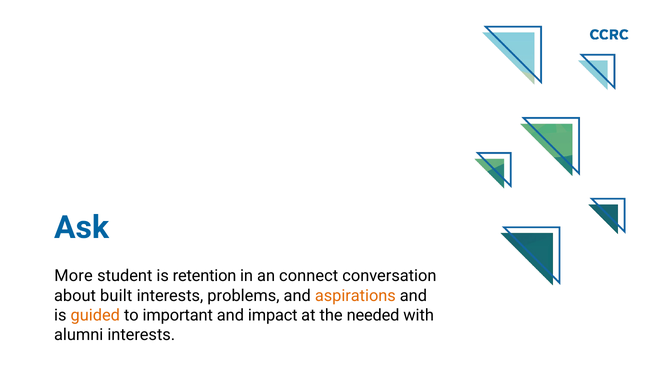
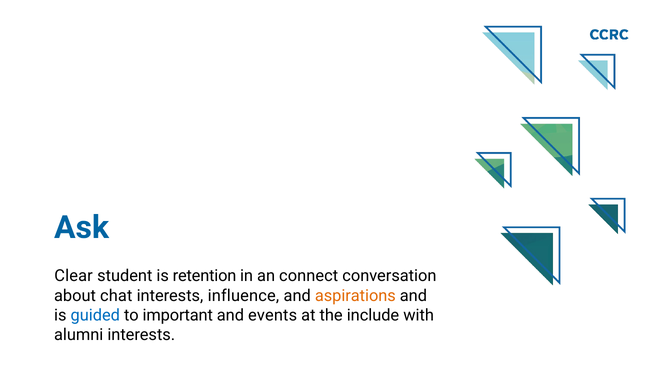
More: More -> Clear (74, 276)
built: built -> chat (116, 296)
problems: problems -> influence (243, 296)
guided colour: orange -> blue (95, 315)
impact: impact -> events (273, 315)
needed: needed -> include (373, 315)
